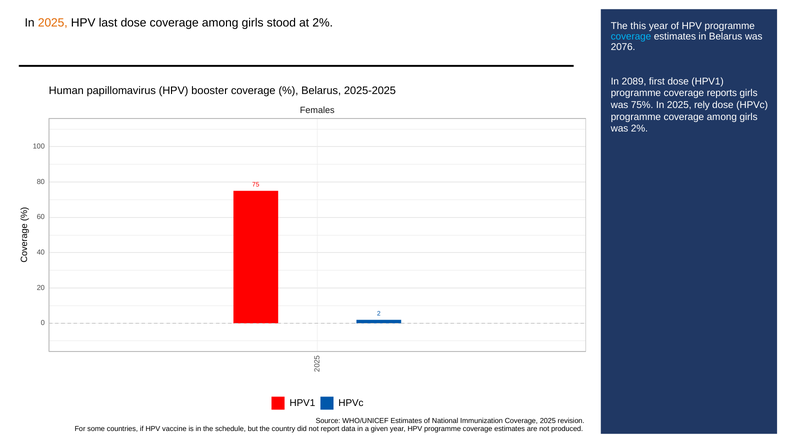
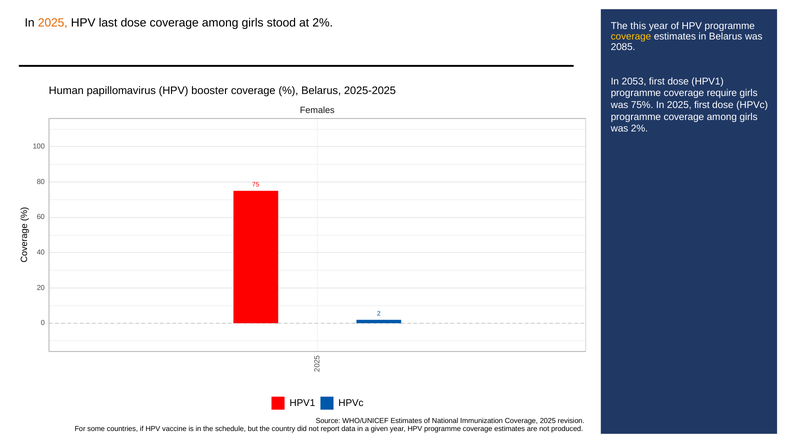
coverage colour: light blue -> yellow (631, 36)
2076: 2076 -> 2085 (623, 47)
2089: 2089 -> 2053 (634, 81)
reports: reports -> require (722, 93)
2025 rely: rely -> first (702, 105)
